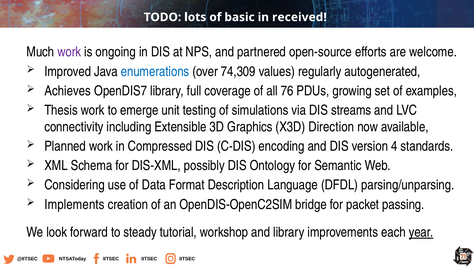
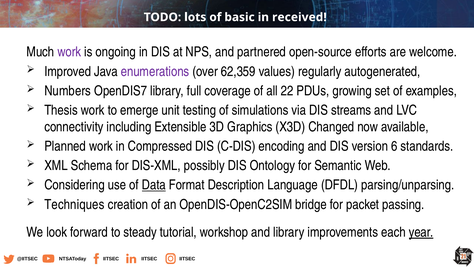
enumerations colour: blue -> purple (155, 71)
74,309: 74,309 -> 62,359 (238, 71)
Achieves: Achieves -> Numbers (68, 91)
76: 76 -> 22 (287, 91)
Direction: Direction -> Changed (331, 127)
4: 4 -> 6 (394, 146)
Data underline: none -> present (154, 185)
Implements: Implements -> Techniques (74, 204)
